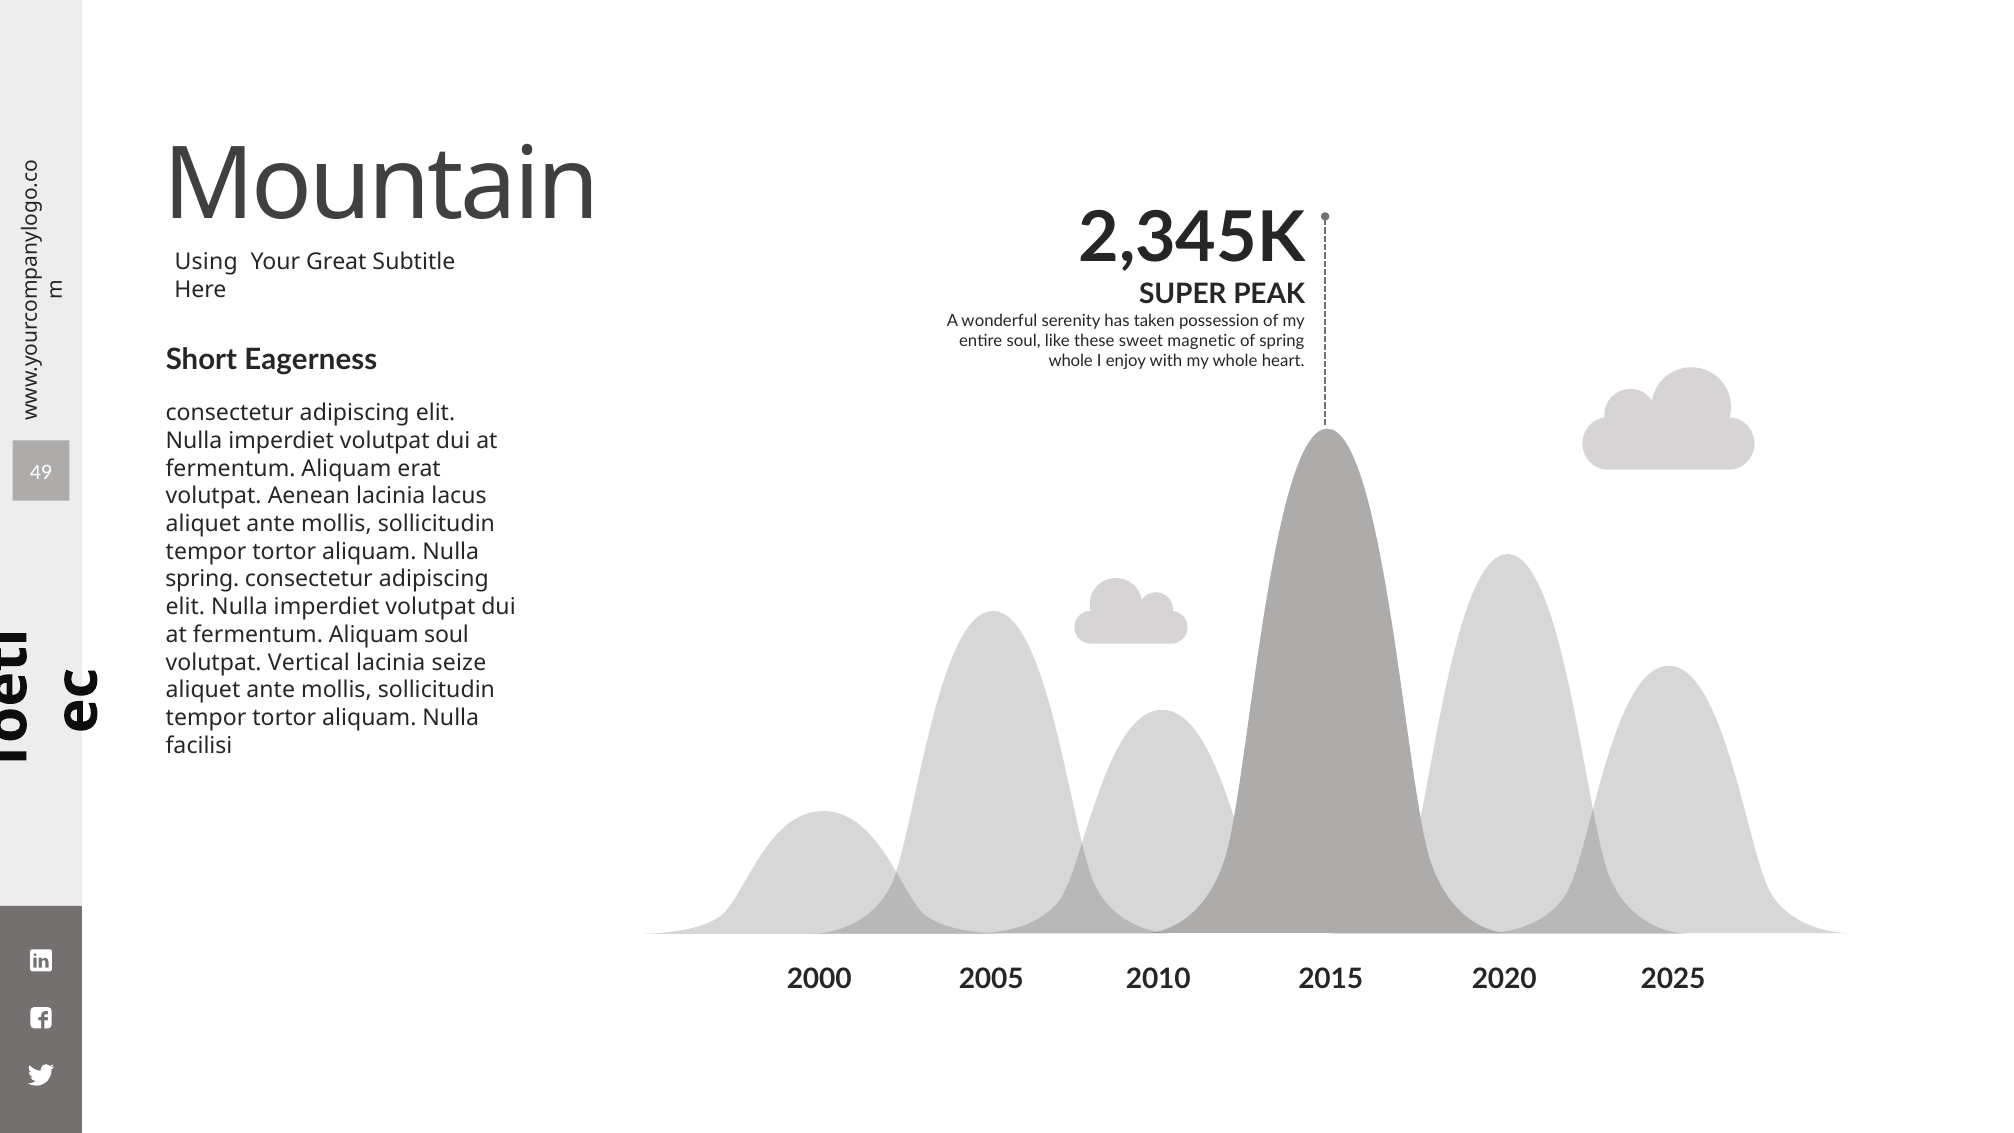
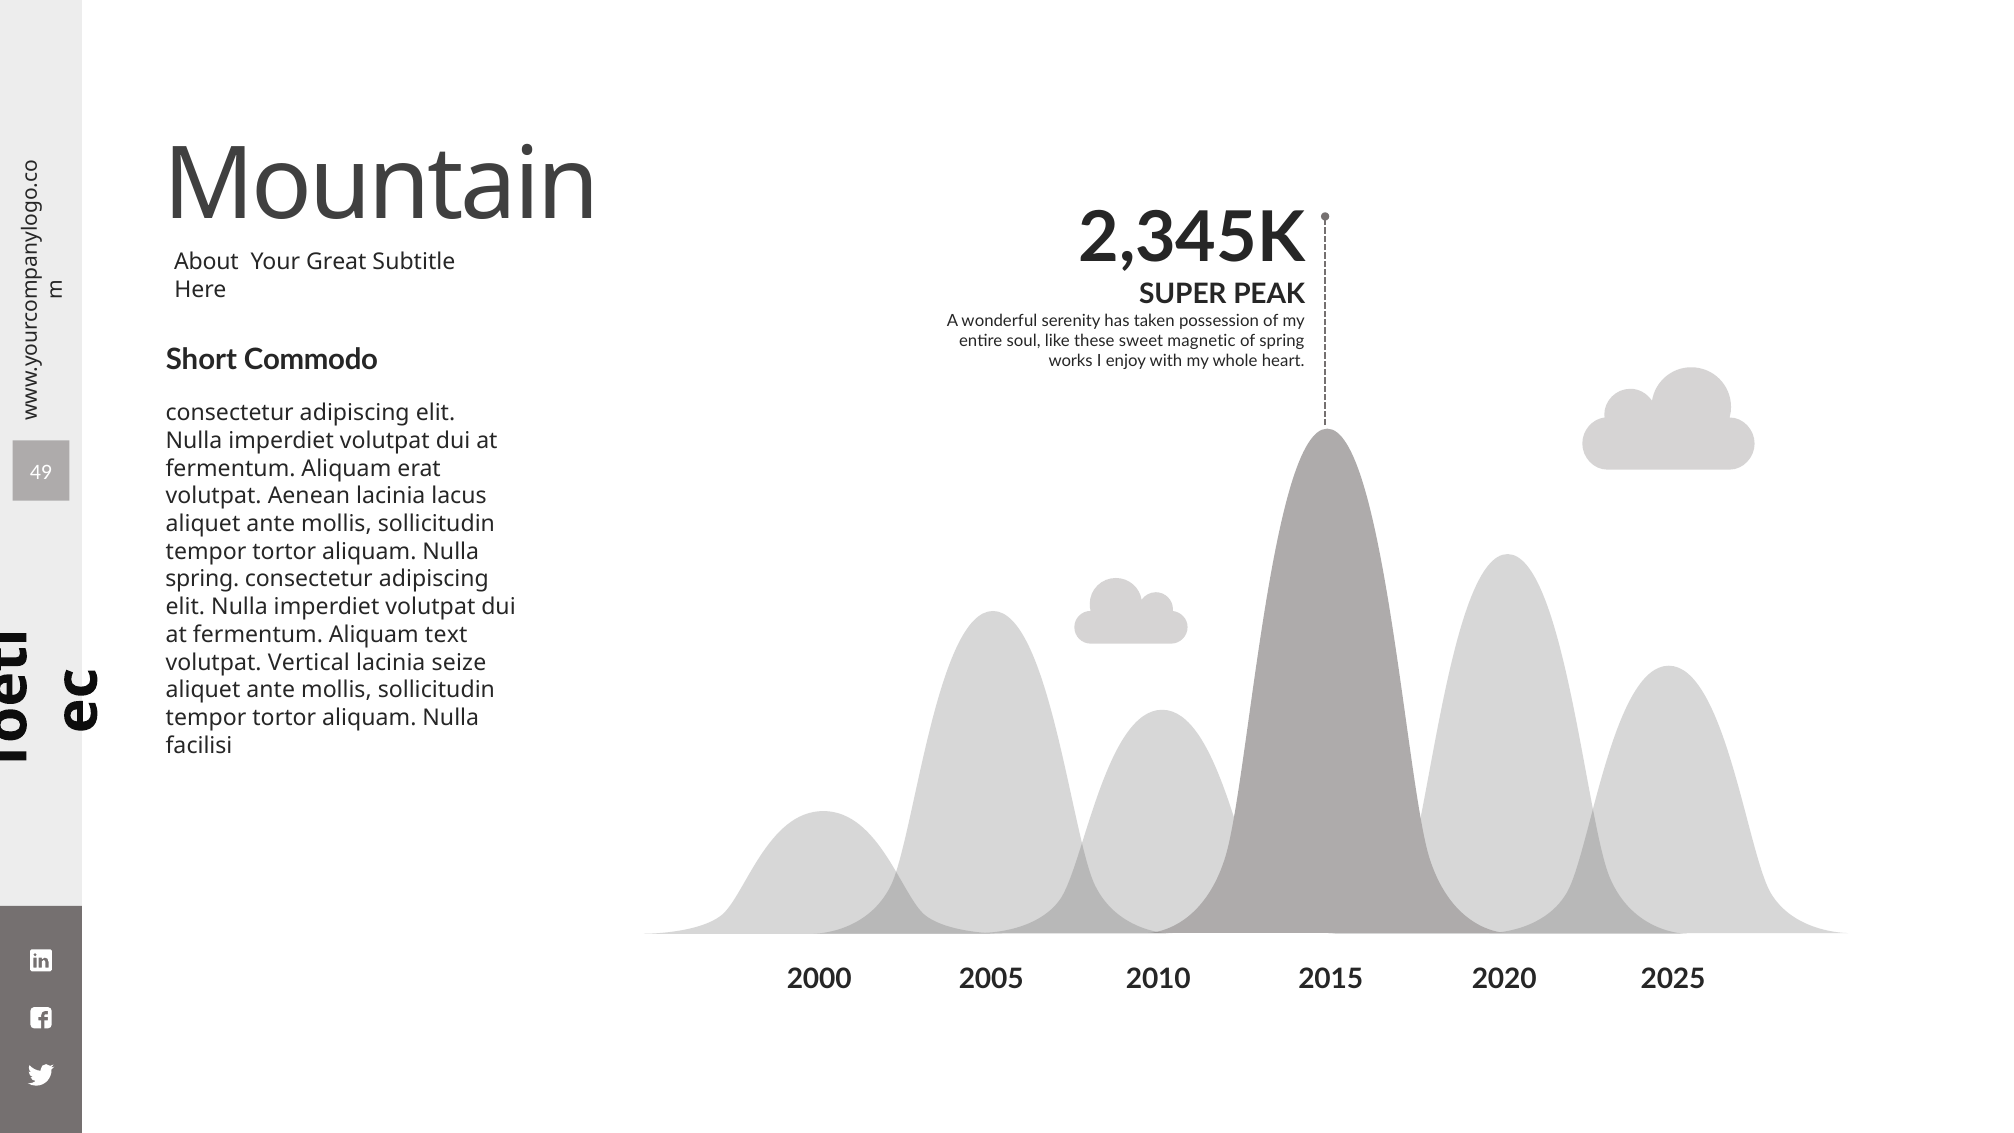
Using: Using -> About (206, 262)
Eagerness: Eagerness -> Commodo (311, 360)
whole: whole -> works (1071, 361)
Aliquam soul: soul -> text (446, 635)
